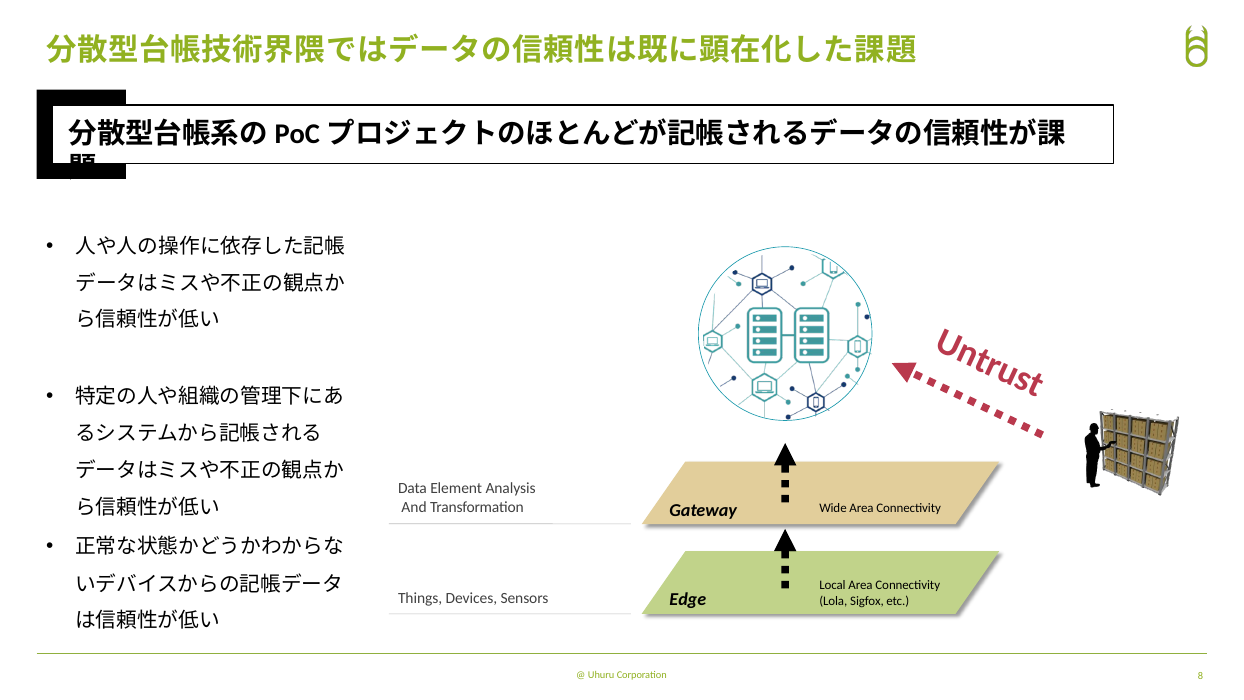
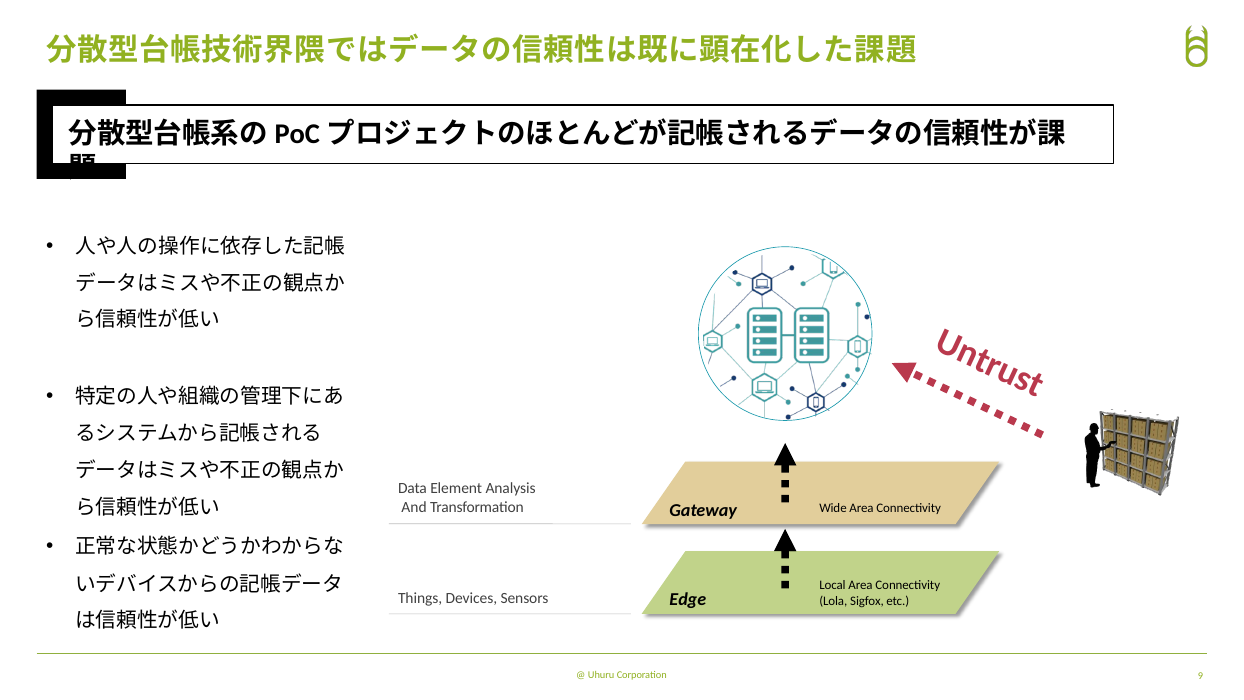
8: 8 -> 9 (1201, 675)
